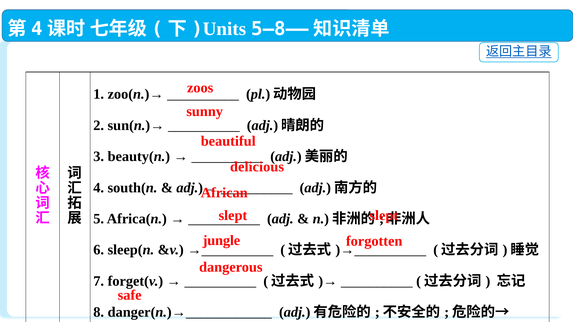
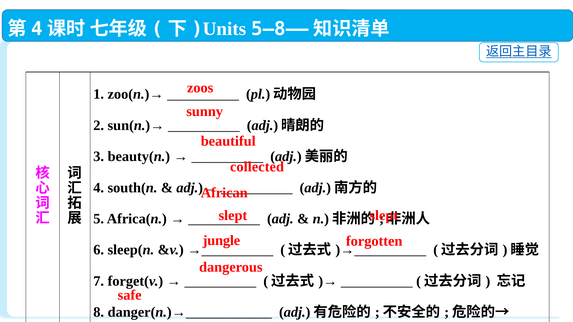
delicious: delicious -> collected (257, 167)
